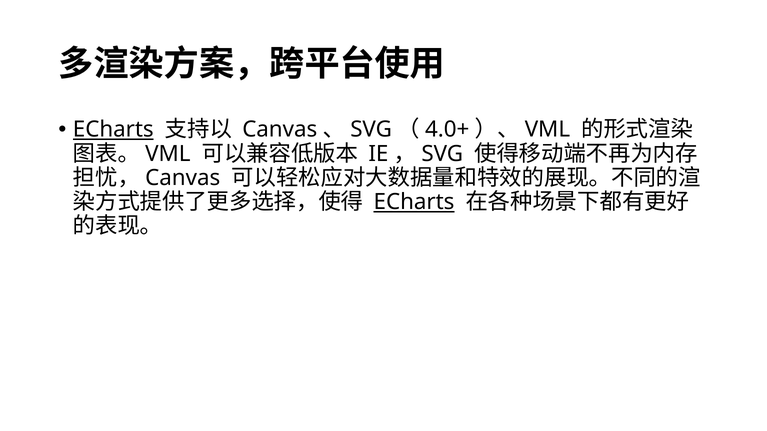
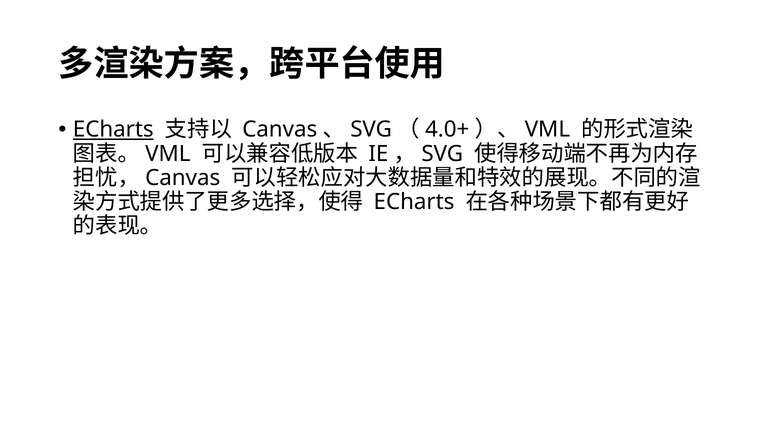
ECharts underline: present -> none (414, 202)
